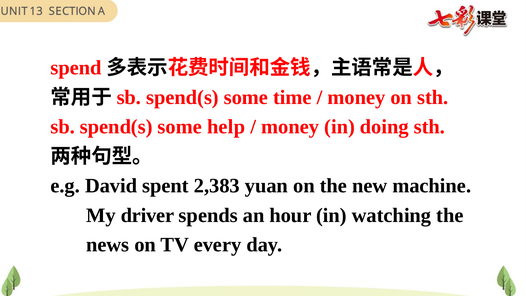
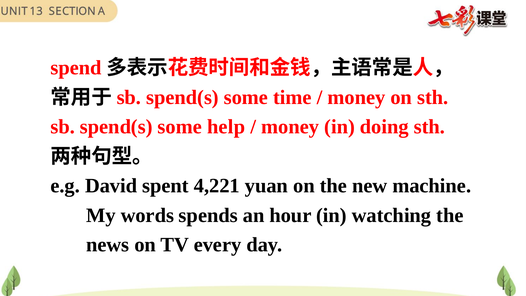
2,383: 2,383 -> 4,221 (217, 186)
driver: driver -> words (147, 215)
